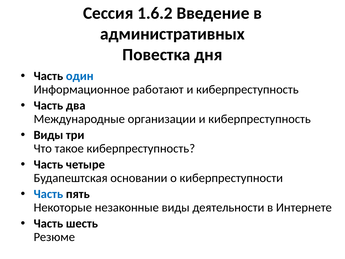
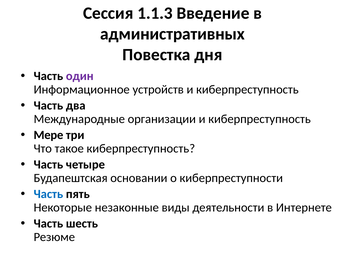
1.6.2: 1.6.2 -> 1.1.3 (155, 13)
один colour: blue -> purple (80, 76)
работают: работают -> устройств (158, 89)
Виды: Виды -> Мере (48, 135)
